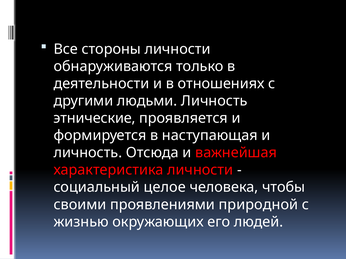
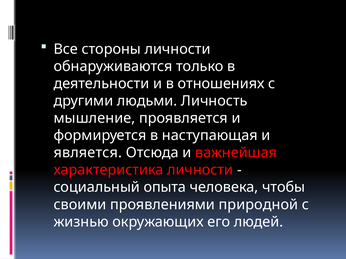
этнические: этнические -> мышление (94, 118)
личность: личность -> является (88, 153)
целое: целое -> опыта (165, 188)
